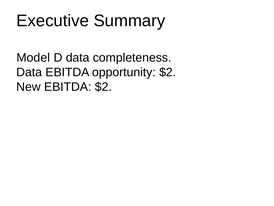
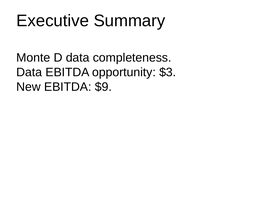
Model: Model -> Monte (33, 57)
opportunity $2: $2 -> $3 (168, 72)
EBITDA $2: $2 -> $9 (103, 87)
